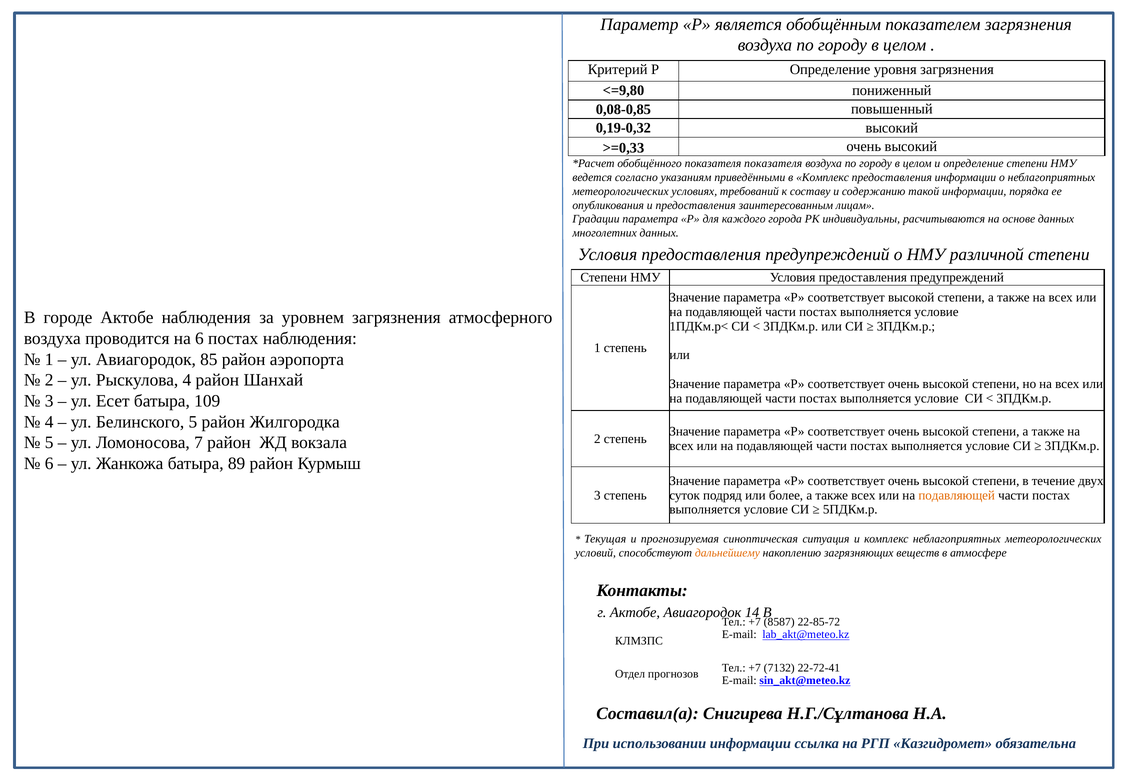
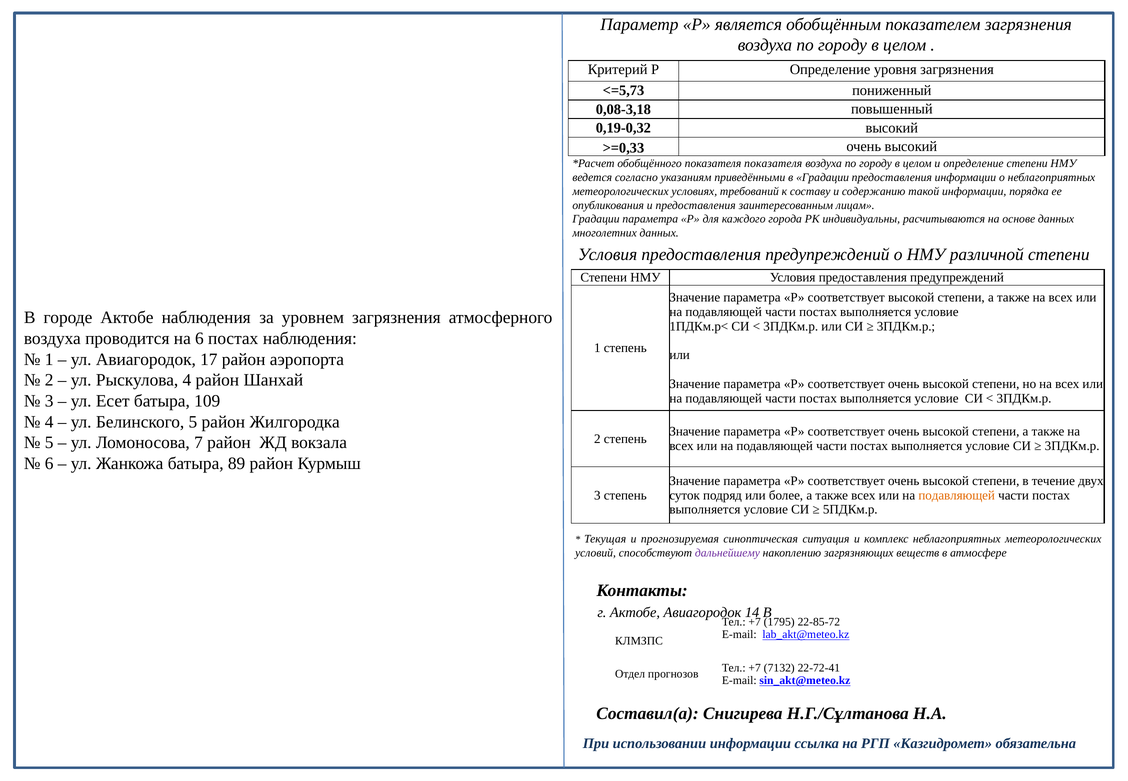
<=9,80: <=9,80 -> <=5,73 (623, 91)
0,08-0,85: 0,08-0,85 -> 0,08-3,18 (623, 109)
в Комплекс: Комплекс -> Градации (823, 177)
85: 85 -> 17 (209, 359)
дальнейшему colour: orange -> purple (727, 553)
8587: 8587 -> 1795 (779, 622)
